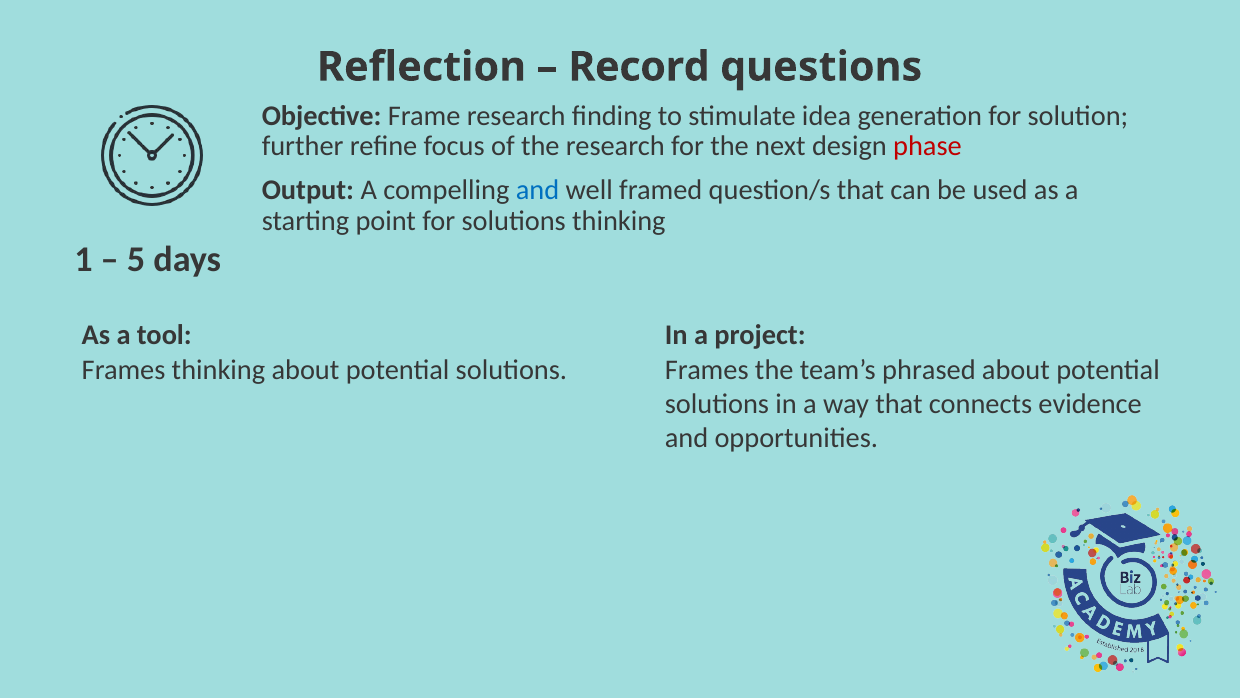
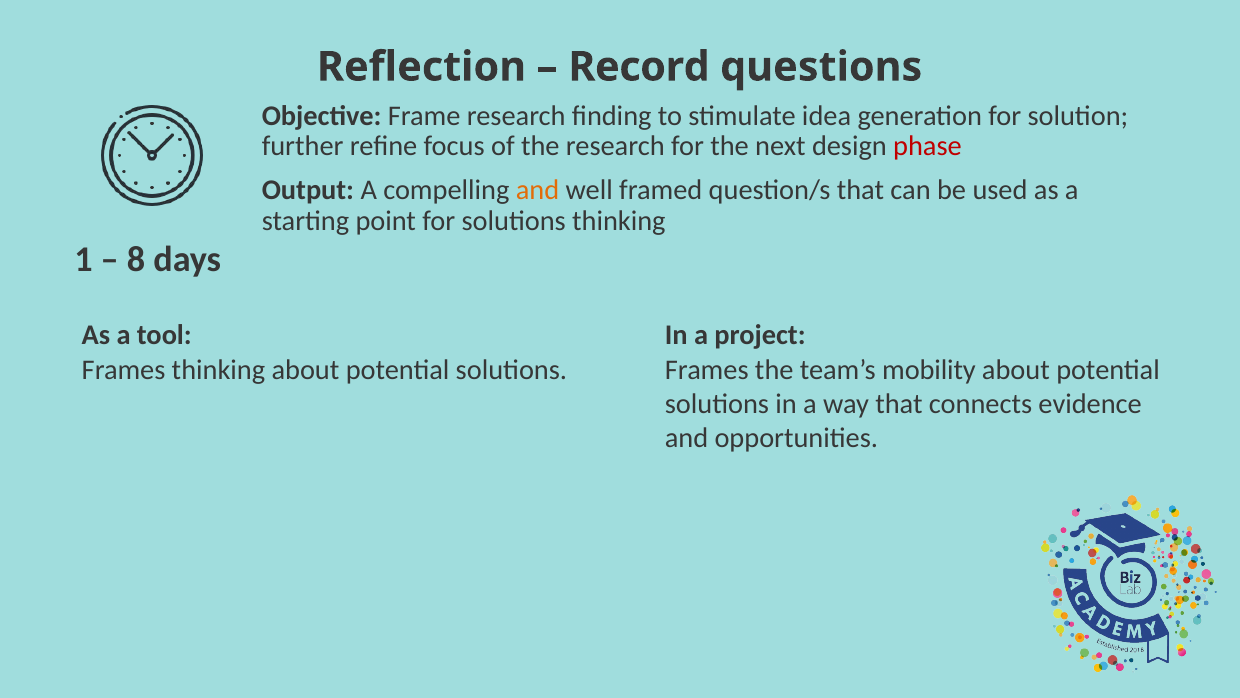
and colour: blue -> orange (538, 190)
5: 5 -> 8 (136, 259)
phrased: phrased -> mobility (929, 369)
